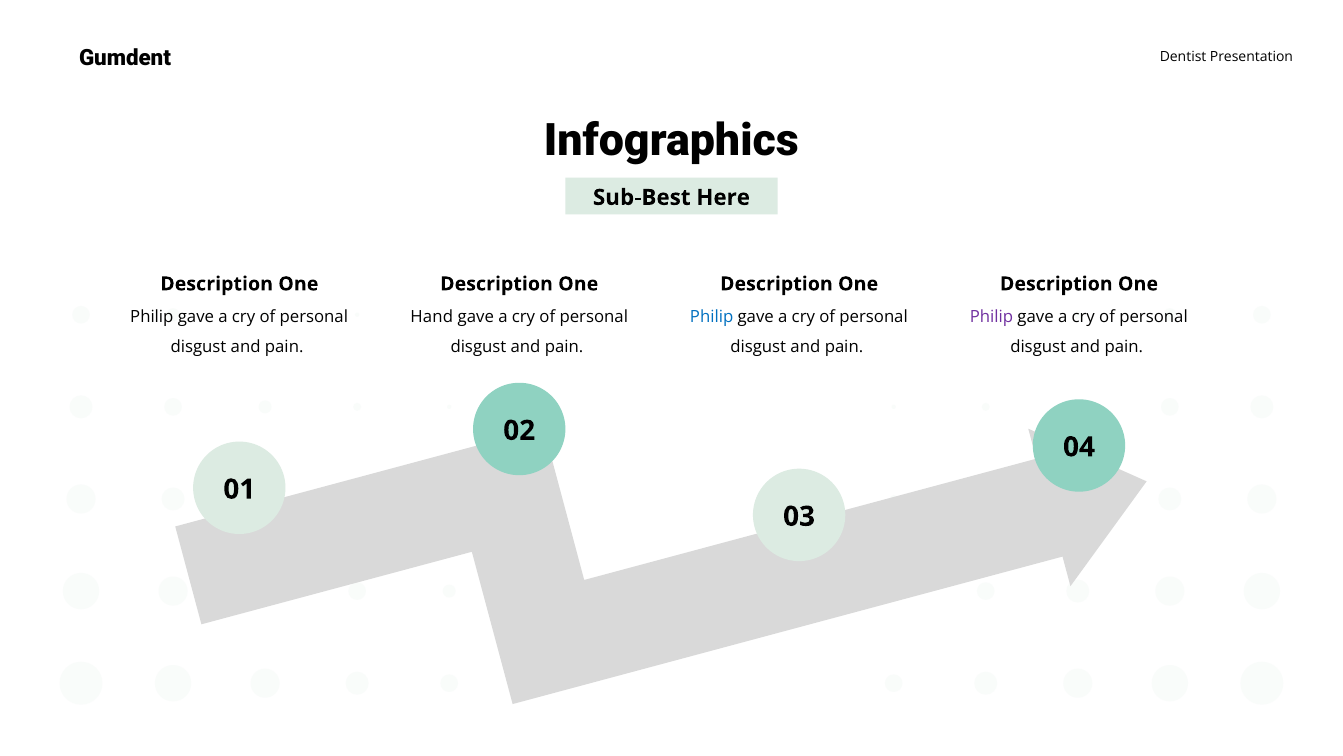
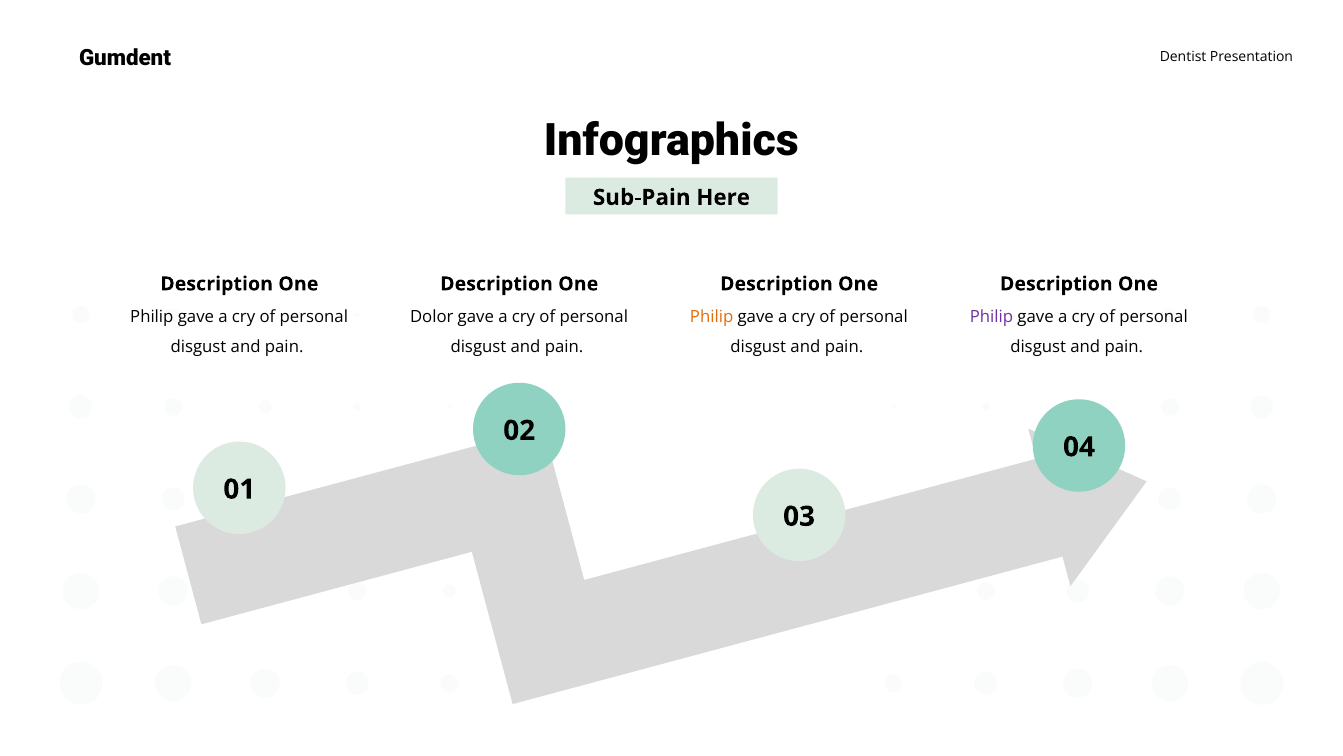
Sub-Best: Sub-Best -> Sub-Pain (642, 197)
Hand: Hand -> Dolor (432, 316)
Philip colour: blue -> orange (712, 316)
